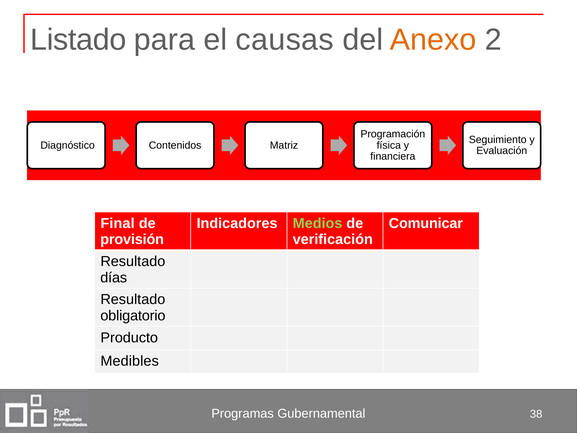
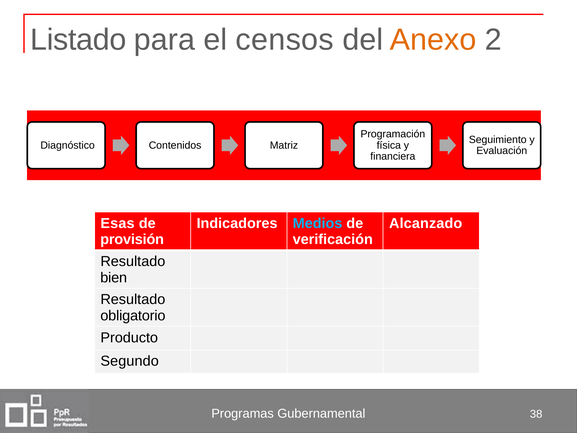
causas: causas -> censos (285, 40)
Final: Final -> Esas (118, 223)
Medios colour: light green -> light blue (318, 223)
Comunicar: Comunicar -> Alcanzado (426, 223)
días: días -> bien (114, 277)
Medibles: Medibles -> Segundo (130, 361)
